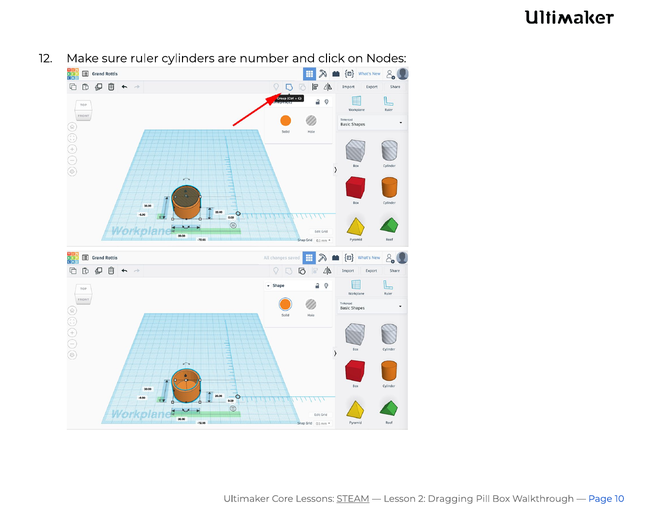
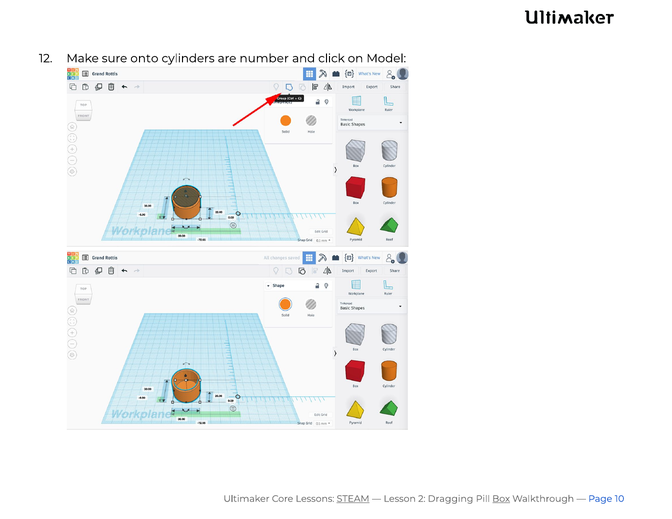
ruler: ruler -> onto (144, 58)
Nodes: Nodes -> Model (386, 58)
Box underline: none -> present (501, 499)
